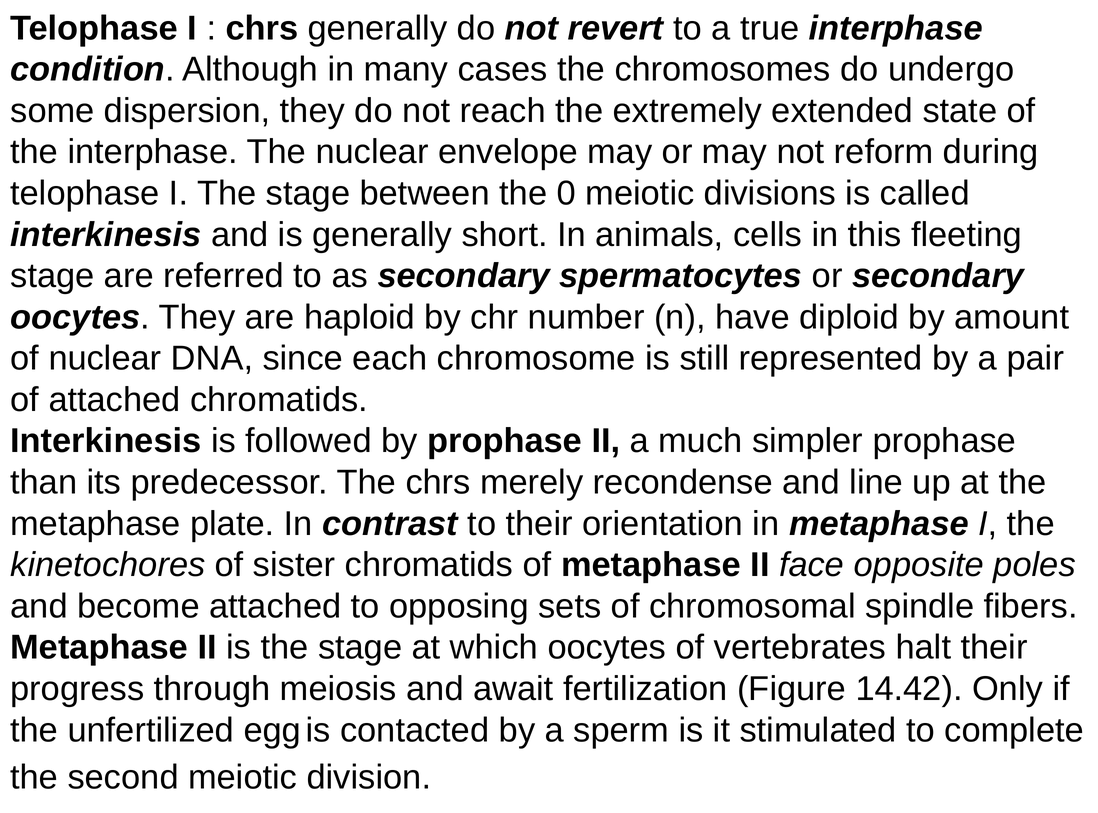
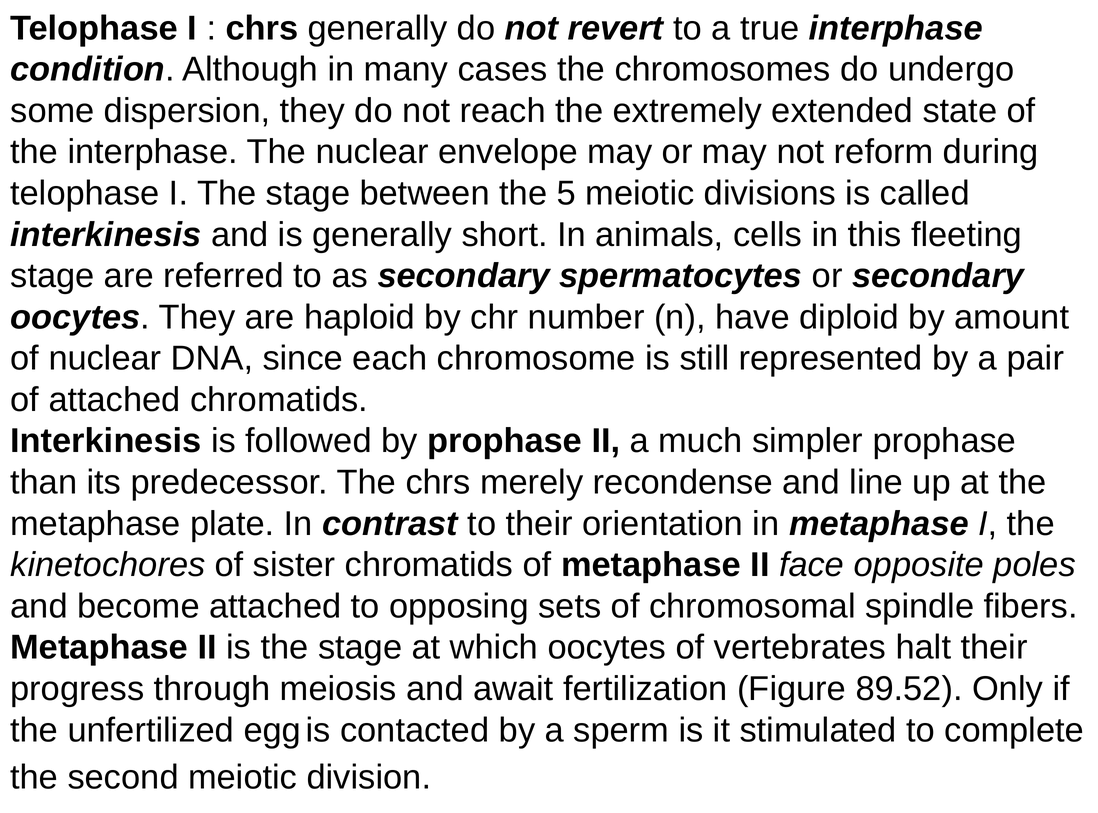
0: 0 -> 5 (566, 193)
14.42: 14.42 -> 89.52 (909, 689)
